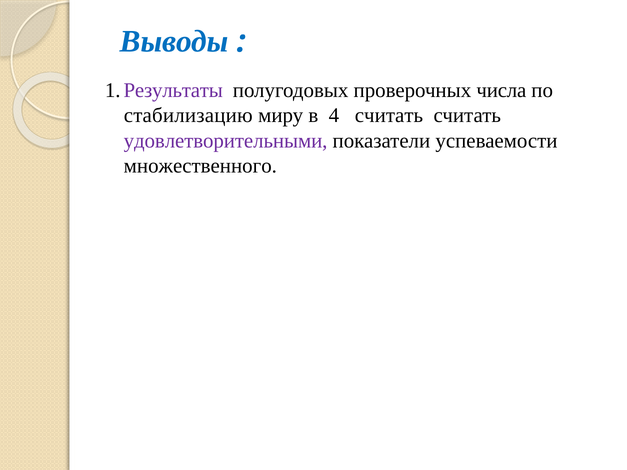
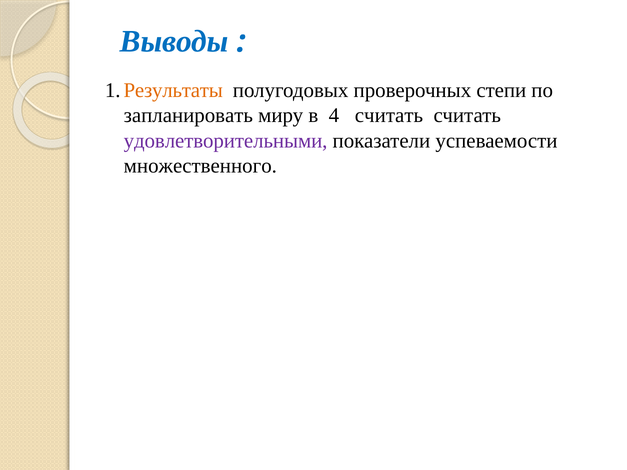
Результаты colour: purple -> orange (173, 91)
числа: числа -> степи (501, 91)
стабилизацию: стабилизацию -> запланировать (188, 116)
